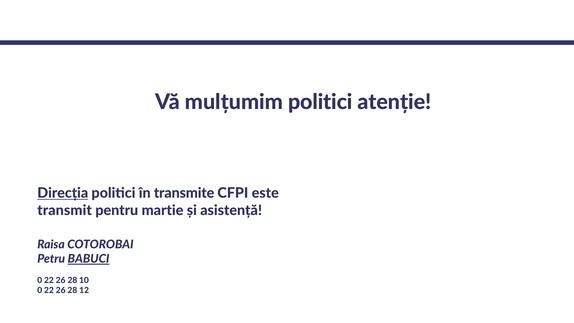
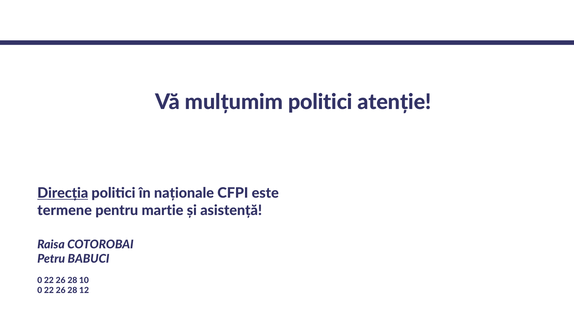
transmite: transmite -> naționale (184, 193)
transmit: transmit -> termene (65, 210)
BABUCI underline: present -> none (89, 259)
